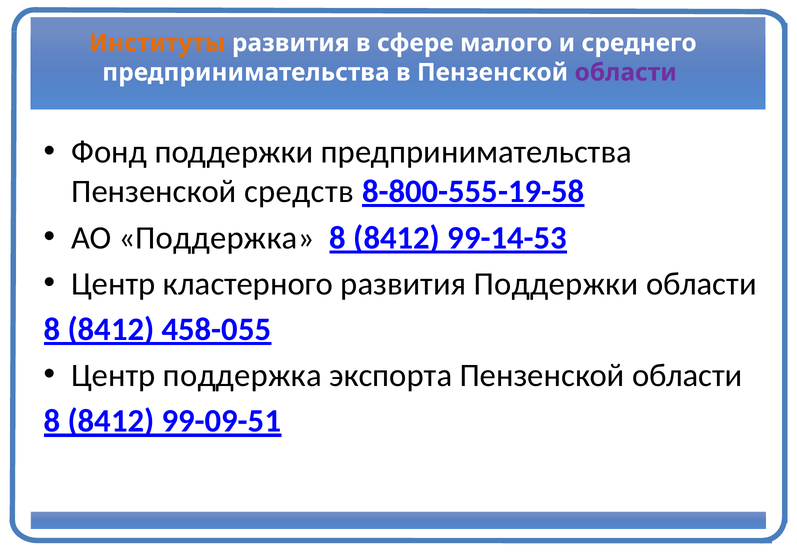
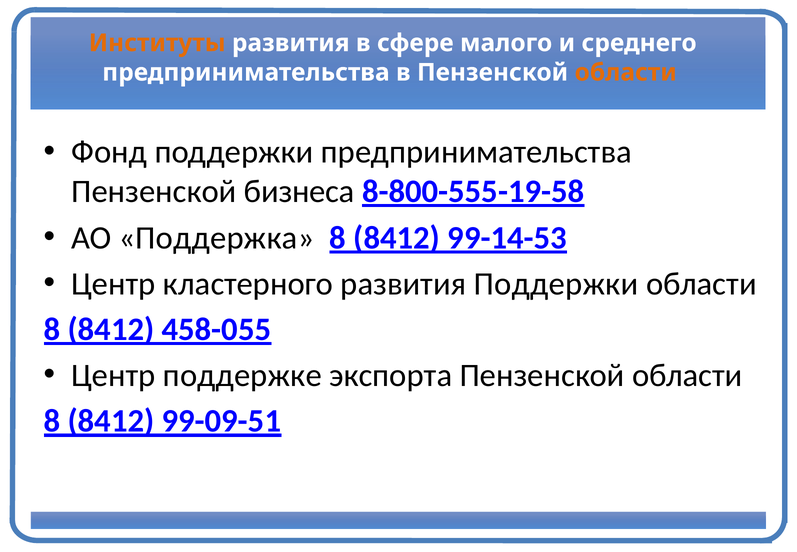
области colour: purple -> orange (626, 72)
средств: средств -> бизнеса (299, 191)
Центр поддержка: поддержка -> поддержке (242, 375)
